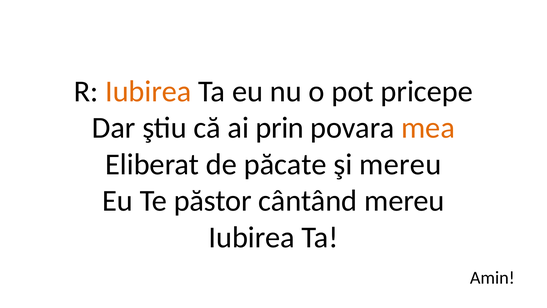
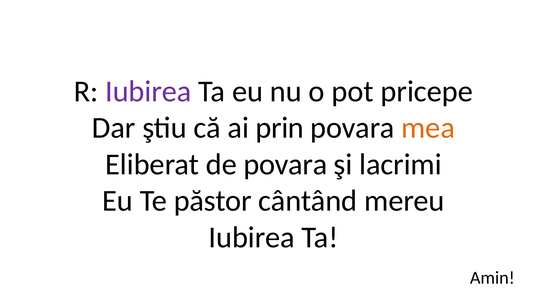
Iubirea colour: orange -> purple (148, 91)
de păcate: păcate -> povara (285, 164)
şi mereu: mereu -> lacrimi (400, 164)
